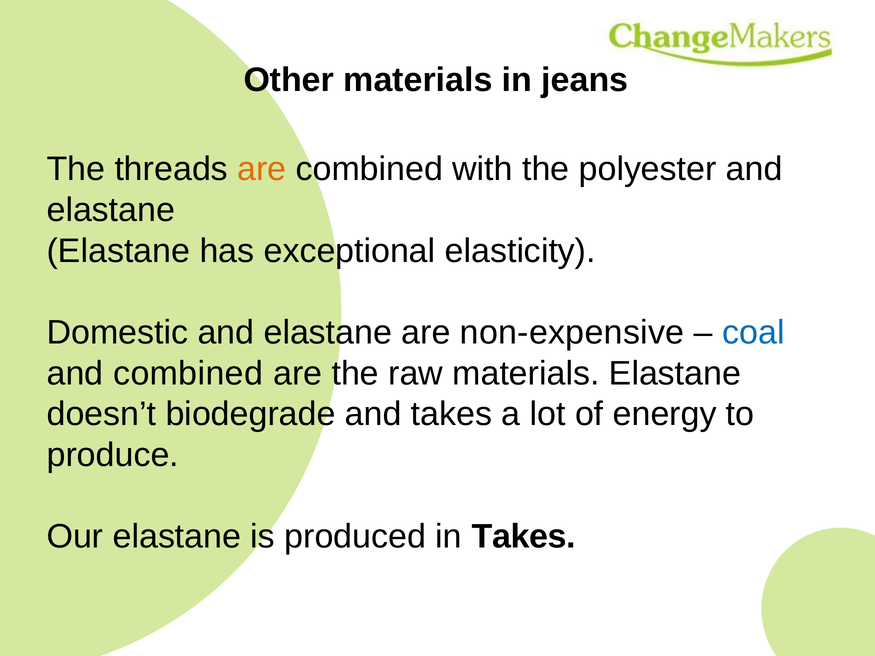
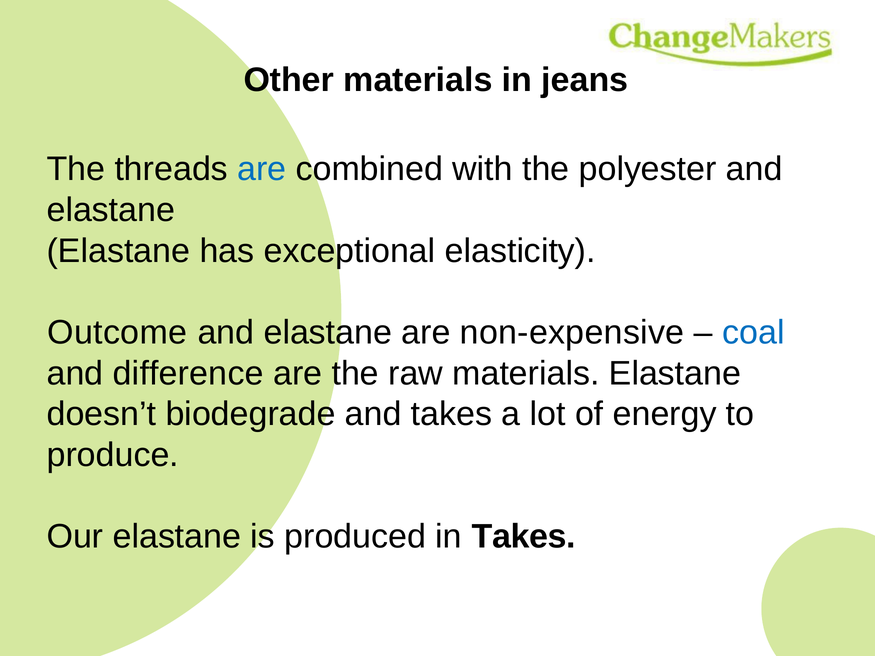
are colour: orange -> blue (262, 169)
Domestic: Domestic -> Outcome (117, 333)
and combined: combined -> difference (188, 373)
